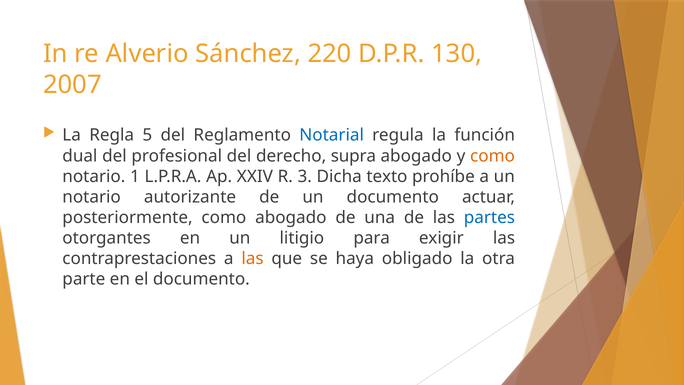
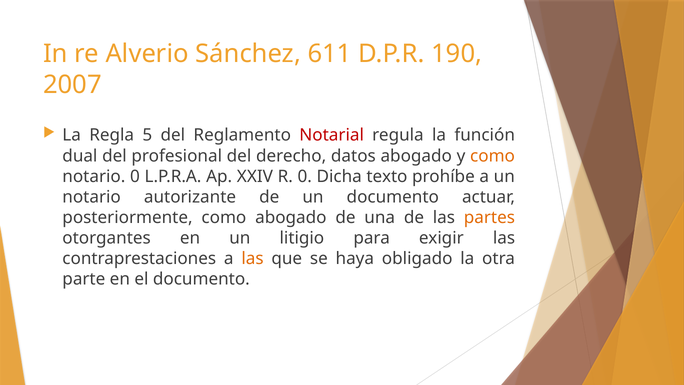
220: 220 -> 611 (330, 54)
130: 130 -> 190 (457, 54)
Notarial colour: blue -> red (332, 135)
supra: supra -> datos (353, 156)
notario 1: 1 -> 0 (135, 176)
R 3: 3 -> 0 (305, 176)
partes colour: blue -> orange (489, 217)
